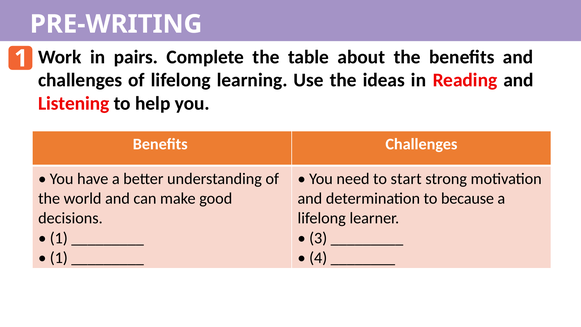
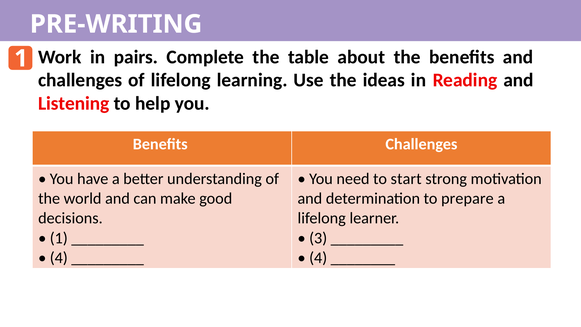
because: because -> prepare (467, 198)
1: 1 -> 4 (59, 258)
